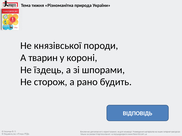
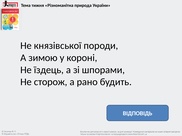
тварин: тварин -> зимою (43, 58)
